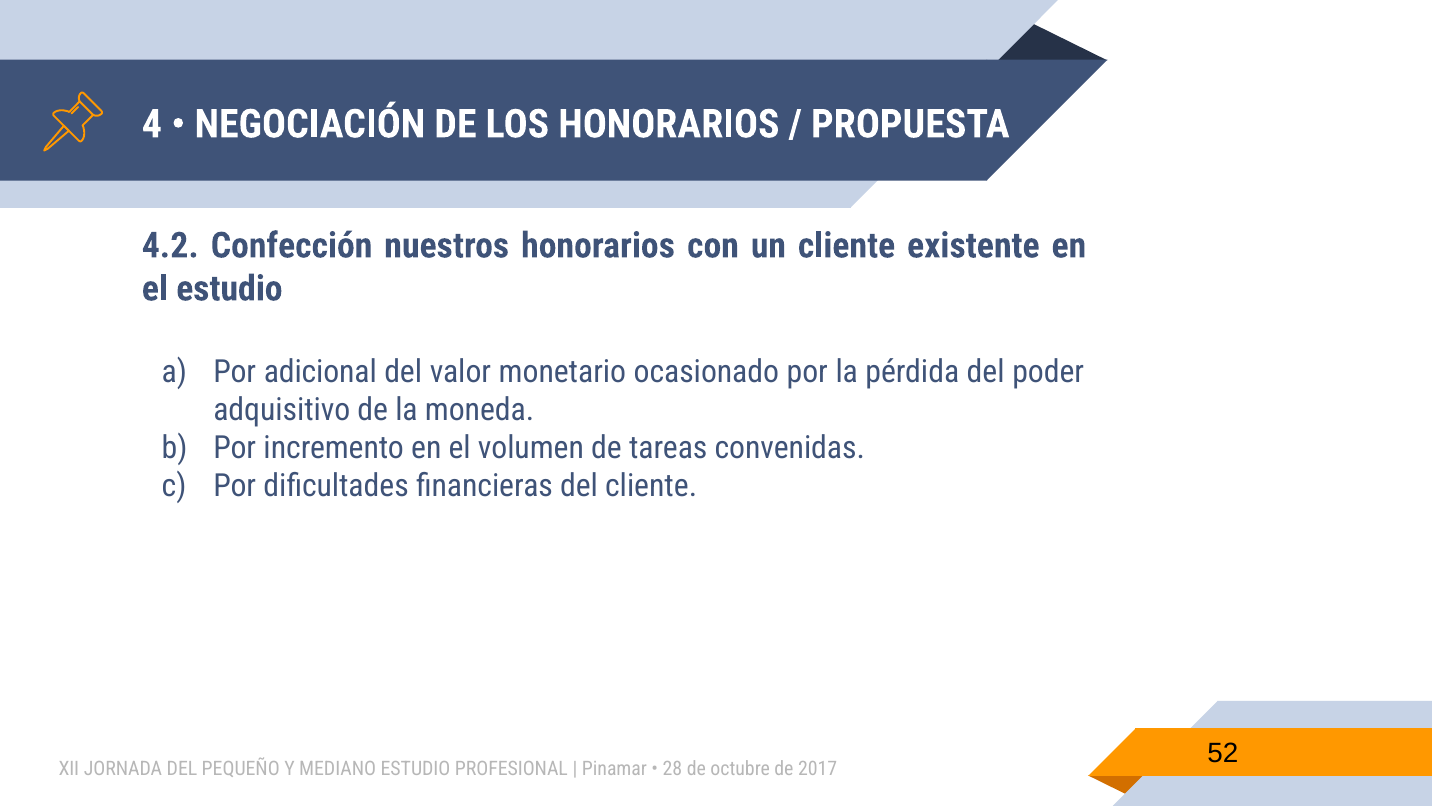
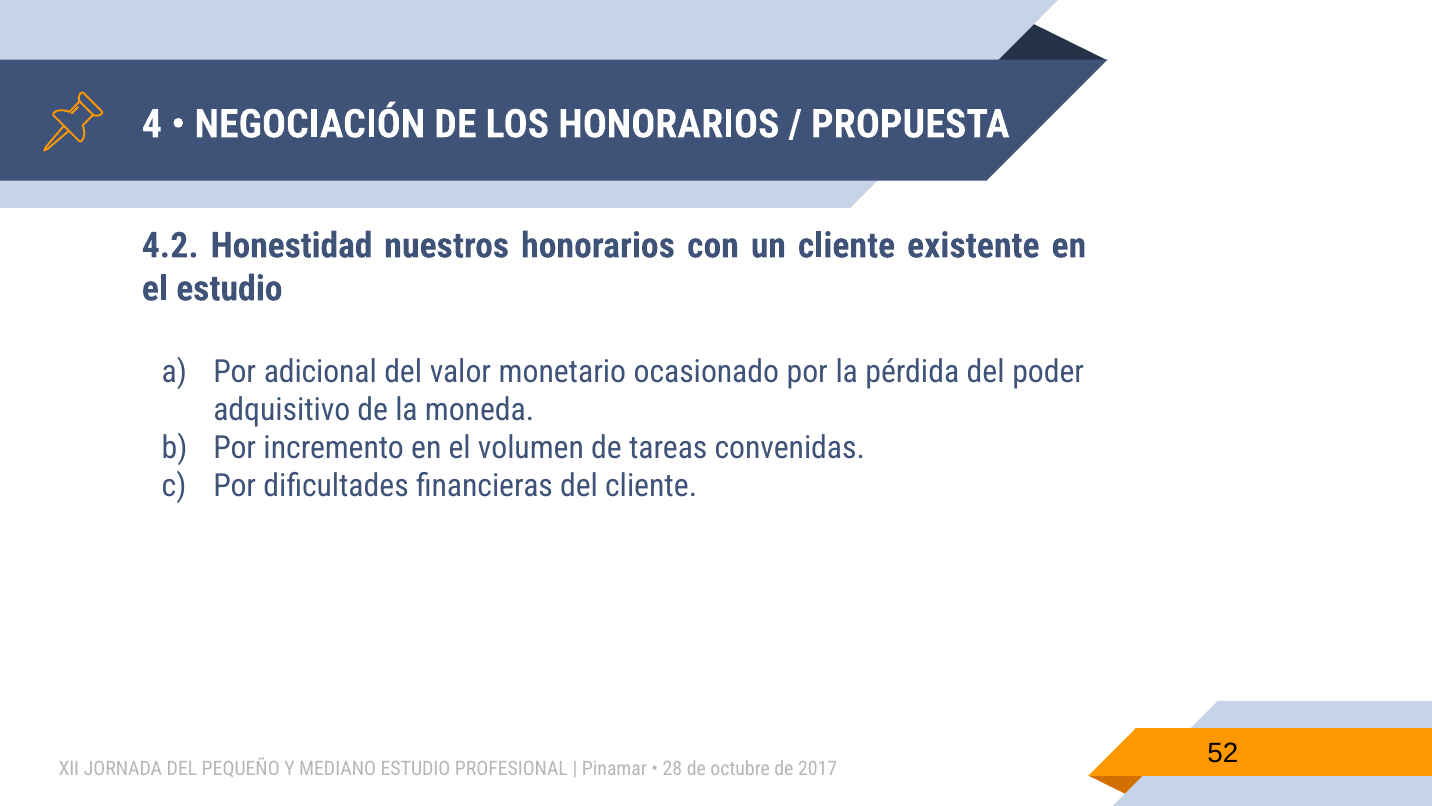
Confección: Confección -> Honestidad (292, 245)
